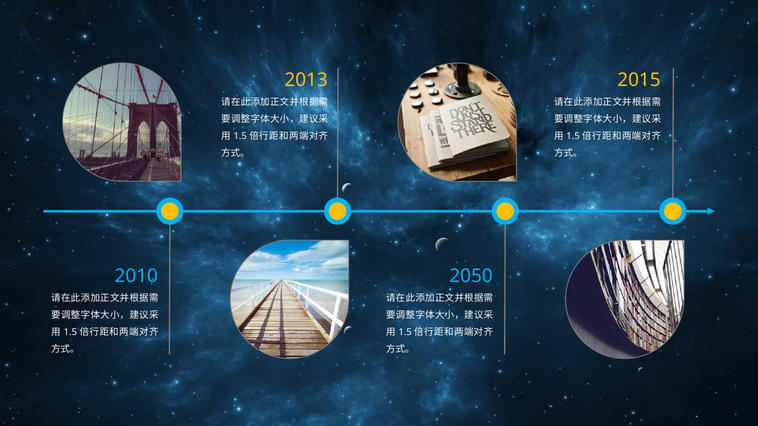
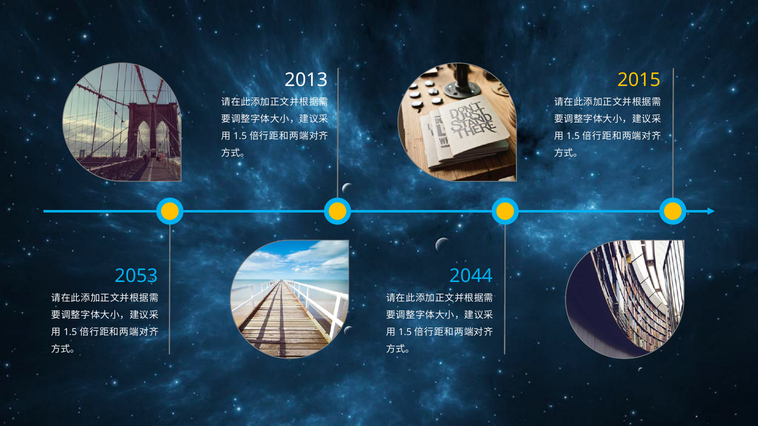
2013 colour: yellow -> white (306, 80)
2010: 2010 -> 2053 (136, 276)
2050: 2050 -> 2044 (471, 276)
